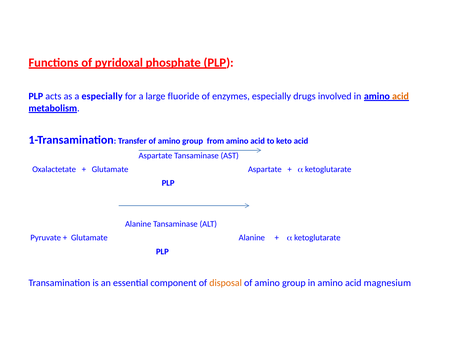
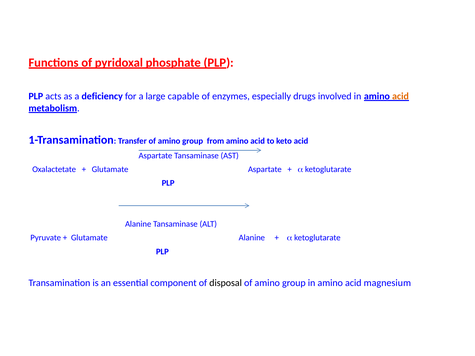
a especially: especially -> deficiency (102, 96)
fluoride: fluoride -> capable (184, 96)
disposal colour: orange -> black (226, 283)
